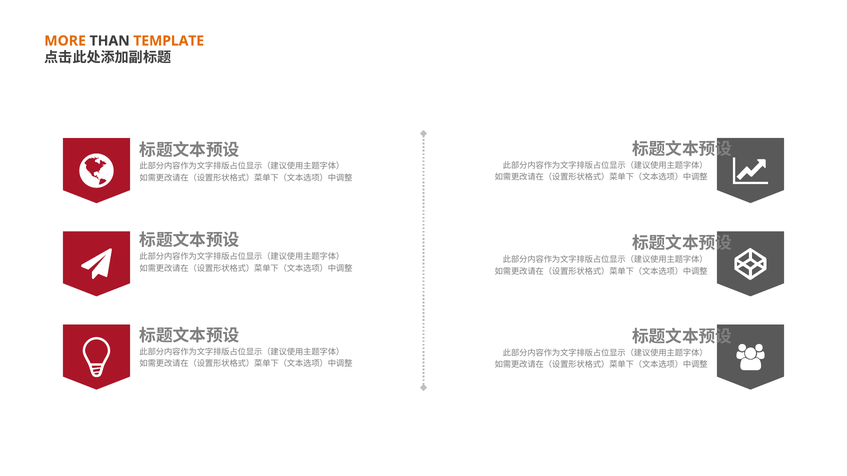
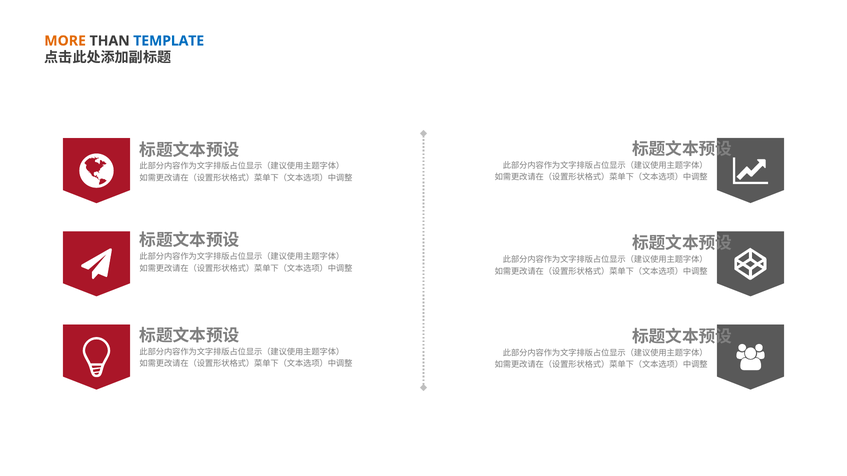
TEMPLATE colour: orange -> blue (169, 41)
